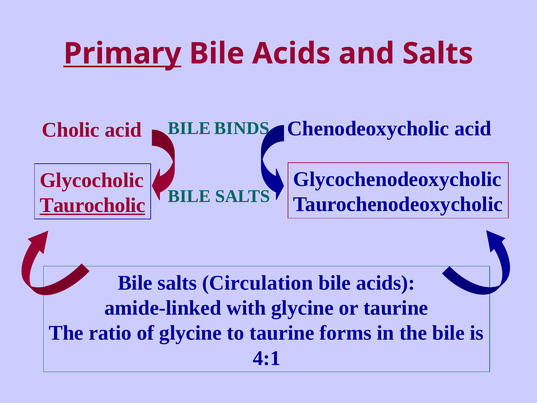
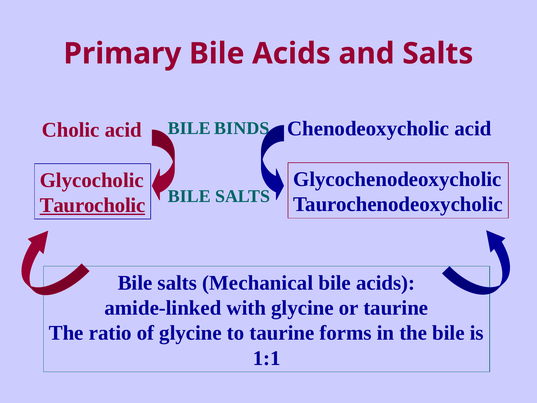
Primary underline: present -> none (122, 54)
Circulation: Circulation -> Mechanical (258, 283)
4:1: 4:1 -> 1:1 (267, 358)
